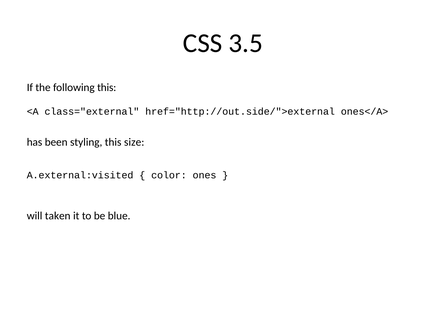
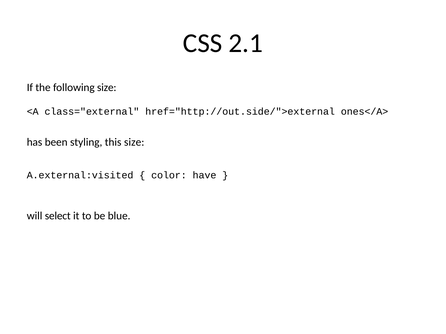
3.5: 3.5 -> 2.1 (246, 43)
following this: this -> size (107, 88)
ones: ones -> have (205, 175)
taken: taken -> select (58, 216)
